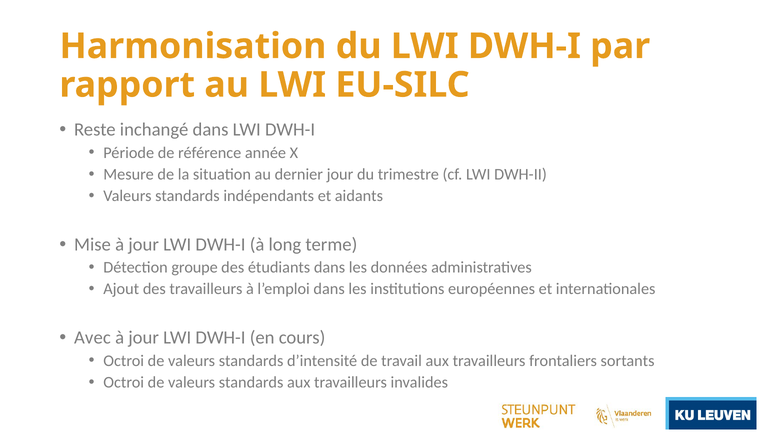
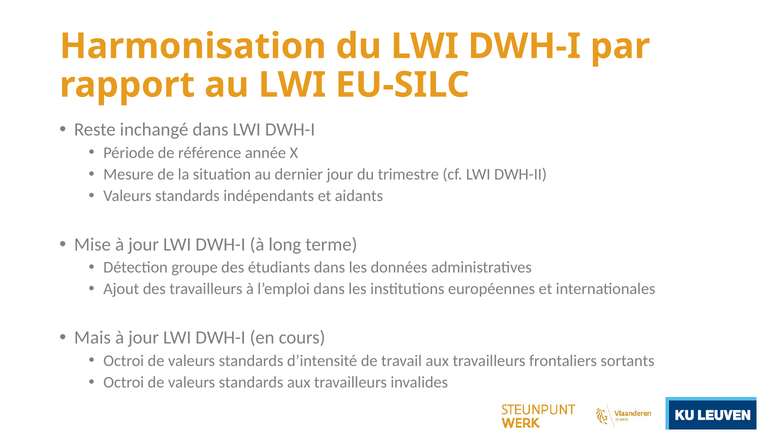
Avec: Avec -> Mais (92, 338)
